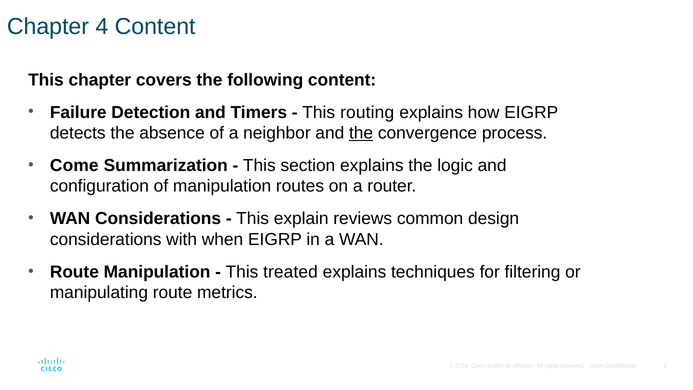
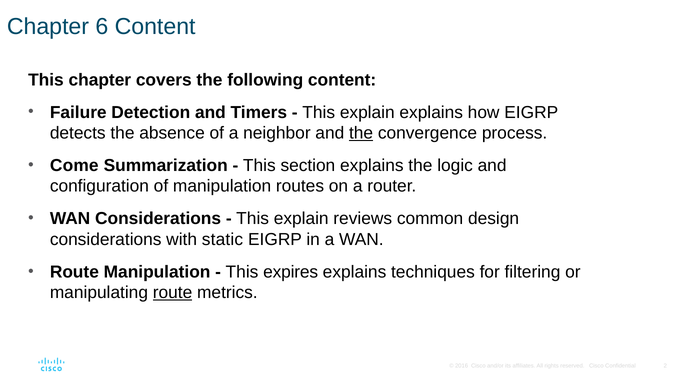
4: 4 -> 6 (102, 27)
routing: routing -> explain (367, 112)
when: when -> static (222, 239)
treated: treated -> expires (291, 272)
route underline: none -> present (173, 292)
